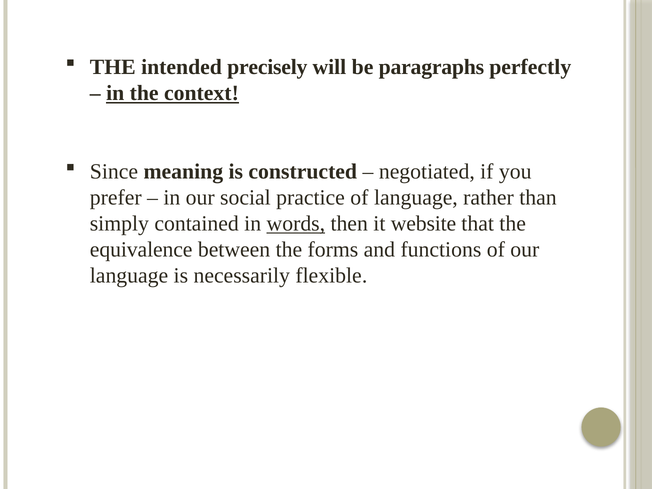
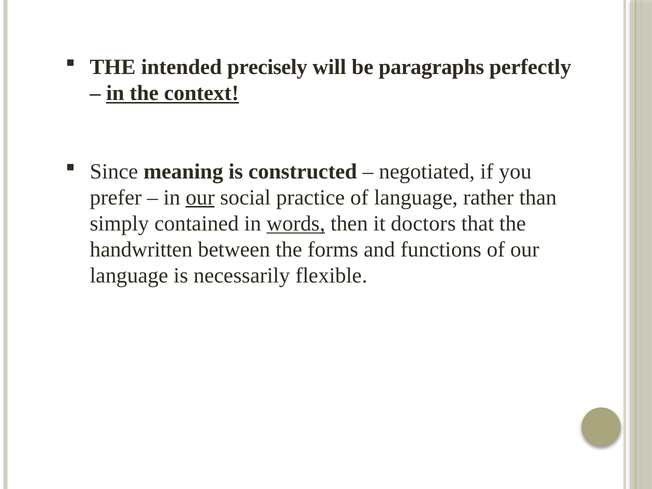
our underline: none -> present (200, 198)
website: website -> doctors (423, 224)
equivalence: equivalence -> handwritten (141, 250)
